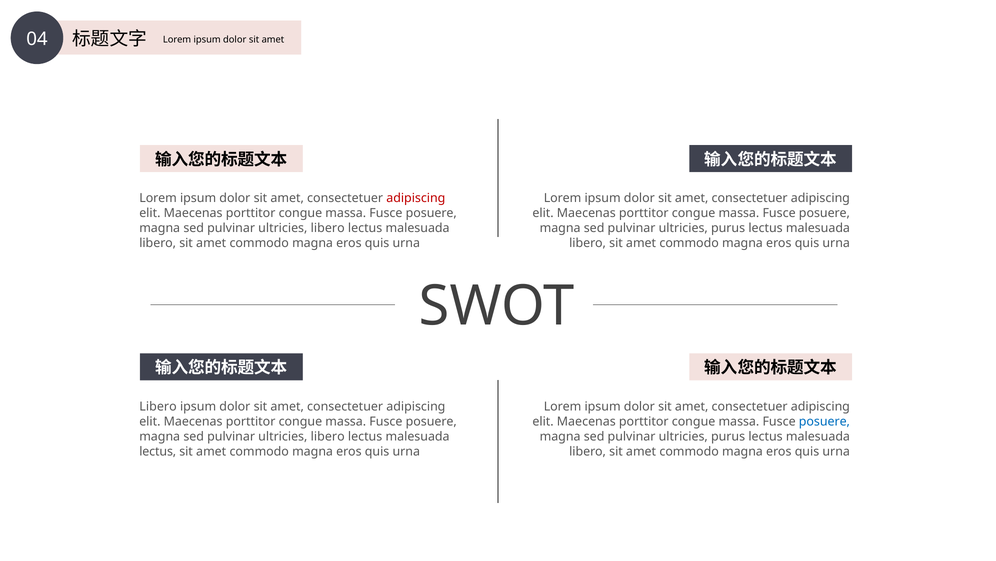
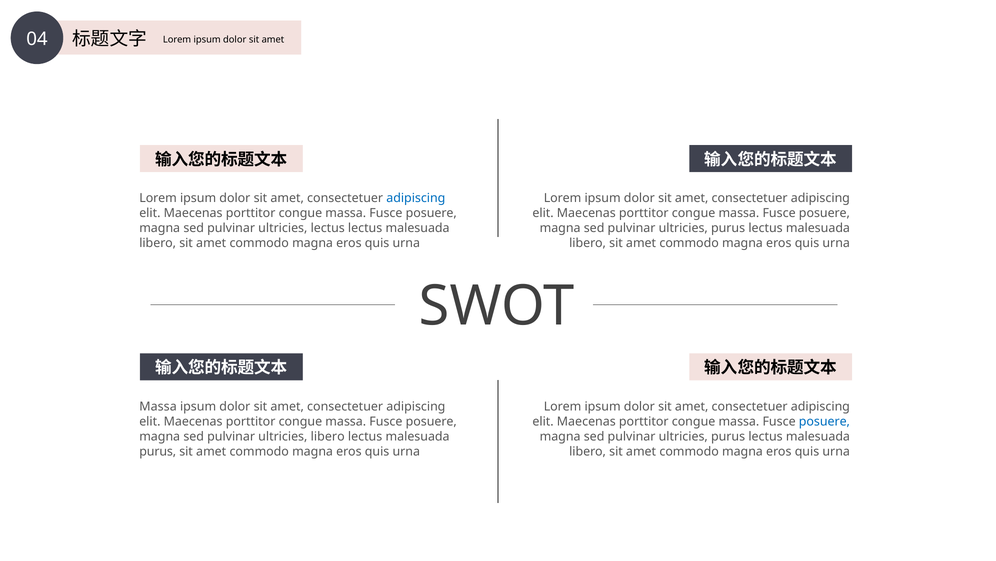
adipiscing colour: red -> blue (416, 198)
libero: libero -> lectus (328, 228)
Libero: Libero -> Massa (158, 406)
lectus: lectus -> purus (158, 451)
